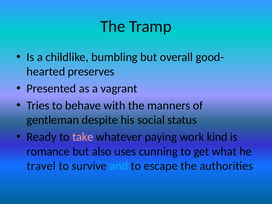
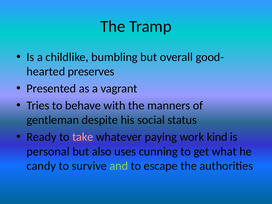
romance: romance -> personal (48, 151)
travel: travel -> candy (41, 166)
and colour: light blue -> light green (119, 166)
